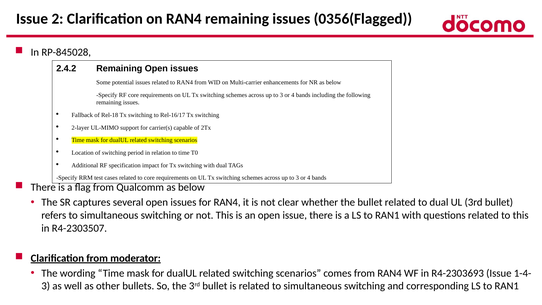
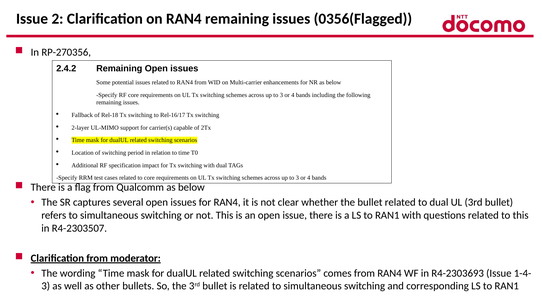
RP-845028: RP-845028 -> RP-270356 (66, 52)
